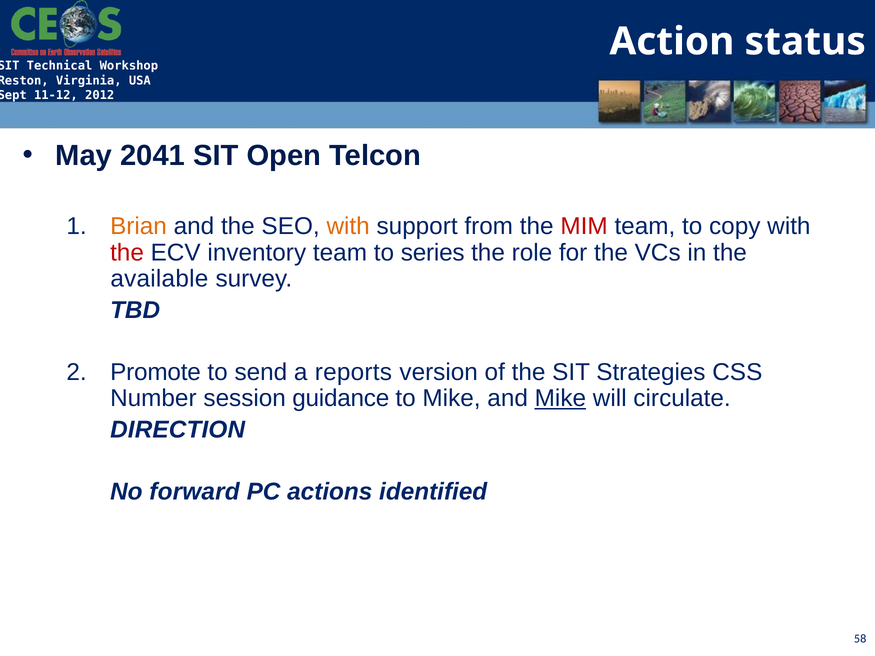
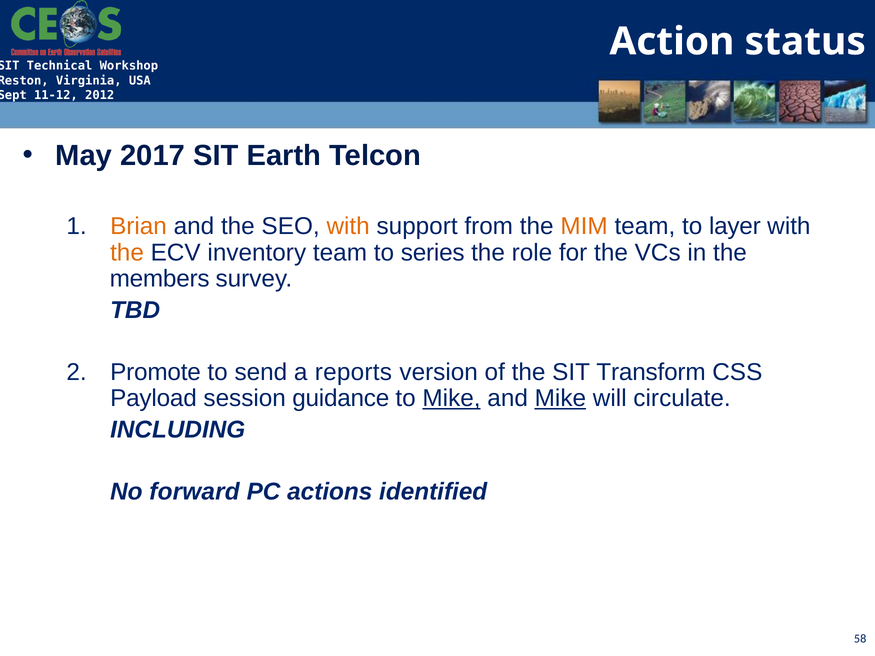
2041: 2041 -> 2017 (153, 155)
Open: Open -> Earth (284, 155)
MIM colour: red -> orange (584, 227)
copy: copy -> layer (735, 227)
the colour: red -> orange (127, 253)
available: available -> members (160, 279)
Strategies: Strategies -> Transform (651, 372)
Number: Number -> Payload (153, 399)
Mike underline: none -> present (452, 399)
DIRECTION: DIRECTION -> INCLUDING (178, 430)
